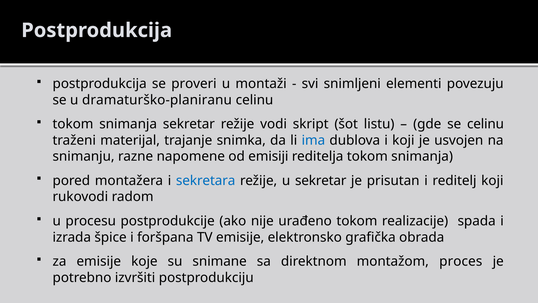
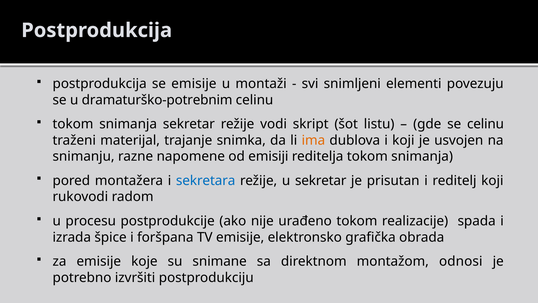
se proveri: proveri -> emisije (194, 84)
dramaturško-planiranu: dramaturško-planiranu -> dramaturško-potrebnim (157, 100)
ima colour: blue -> orange (313, 140)
proces: proces -> odnosi (461, 261)
